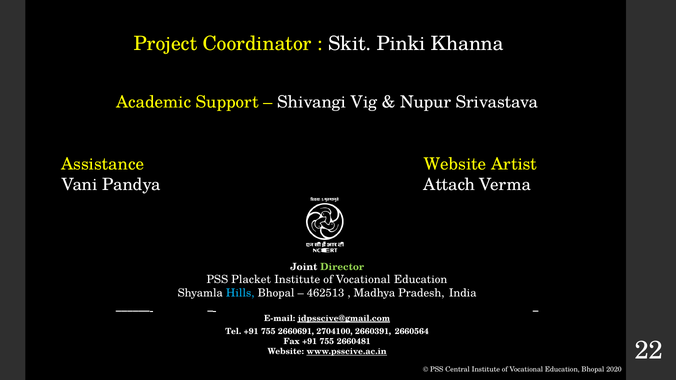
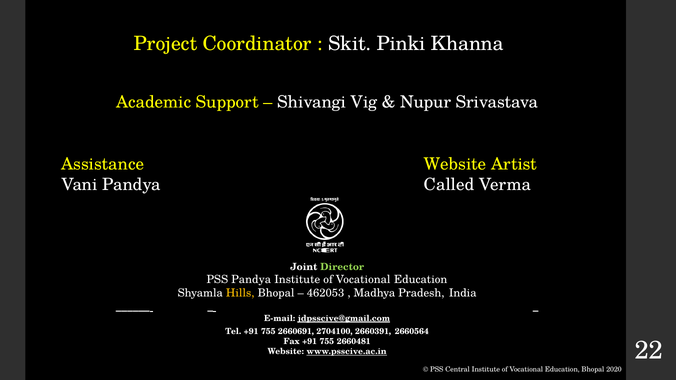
Attach: Attach -> Called (449, 185)
PSS Placket: Placket -> Pandya (251, 280)
Hills colour: light blue -> yellow (240, 293)
462513: 462513 -> 462053 (326, 293)
